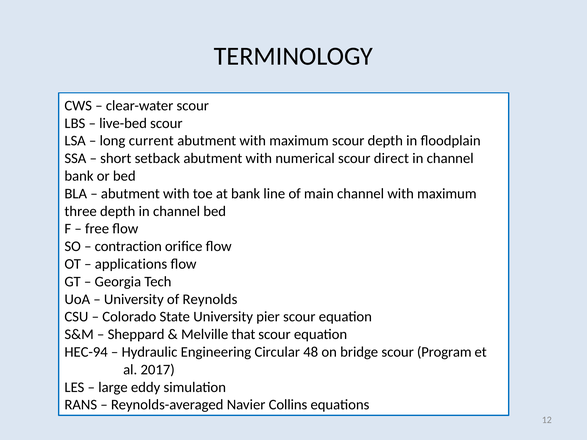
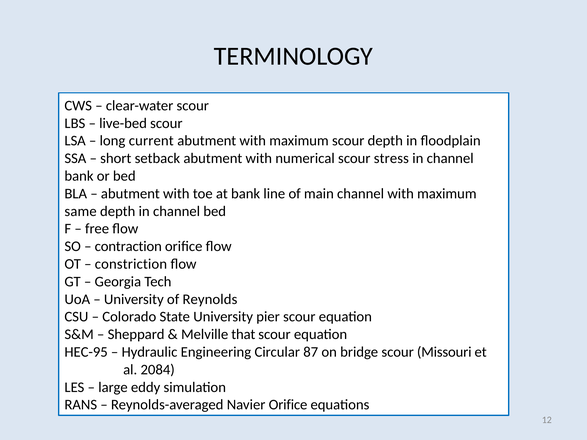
direct: direct -> stress (391, 158)
three: three -> same (81, 211)
applications: applications -> constriction (131, 264)
HEC-94: HEC-94 -> HEC-95 (86, 352)
48: 48 -> 87 (311, 352)
Program: Program -> Missouri (444, 352)
2017: 2017 -> 2084 (158, 370)
Navier Collins: Collins -> Orifice (288, 405)
